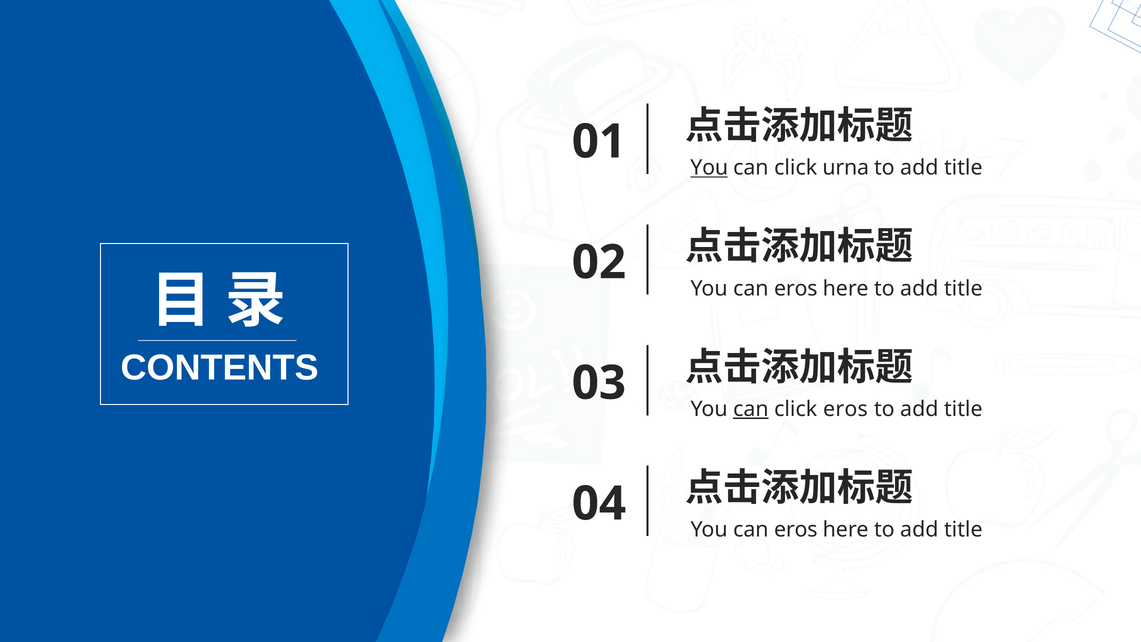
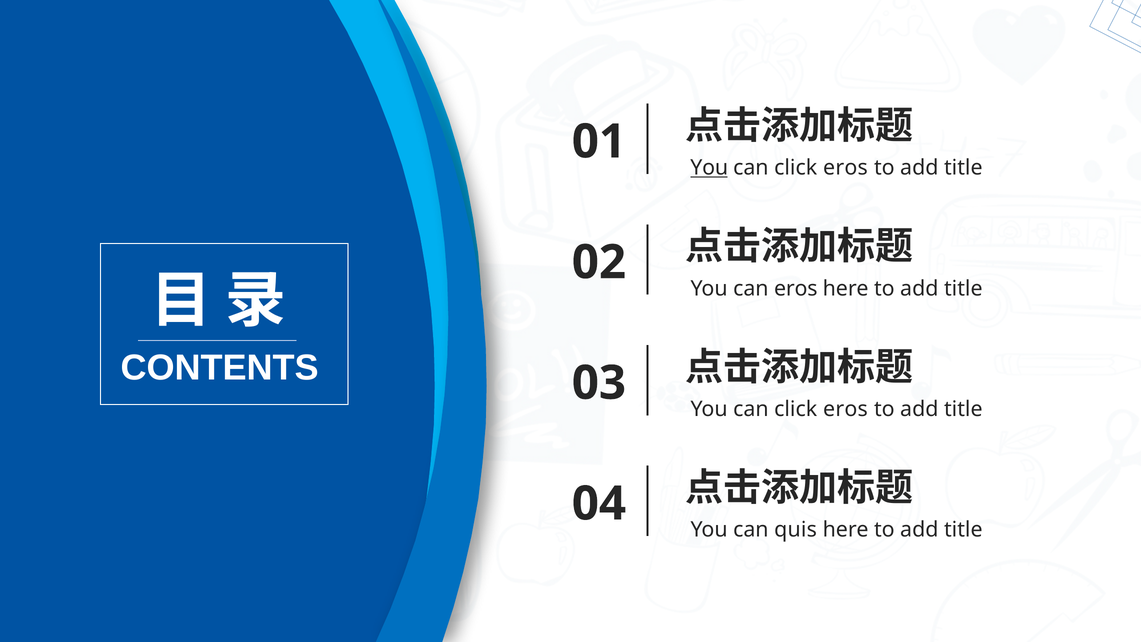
urna: urna -> eros (845, 168)
can underline: present -> none (751, 409)
eros: eros -> quis (796, 530)
